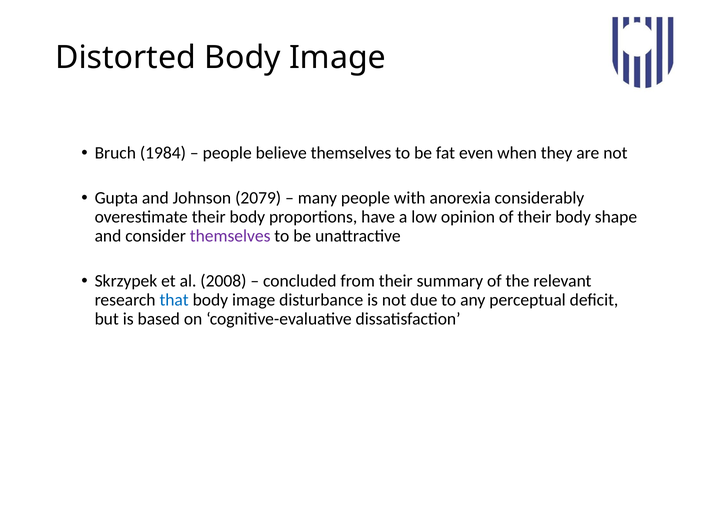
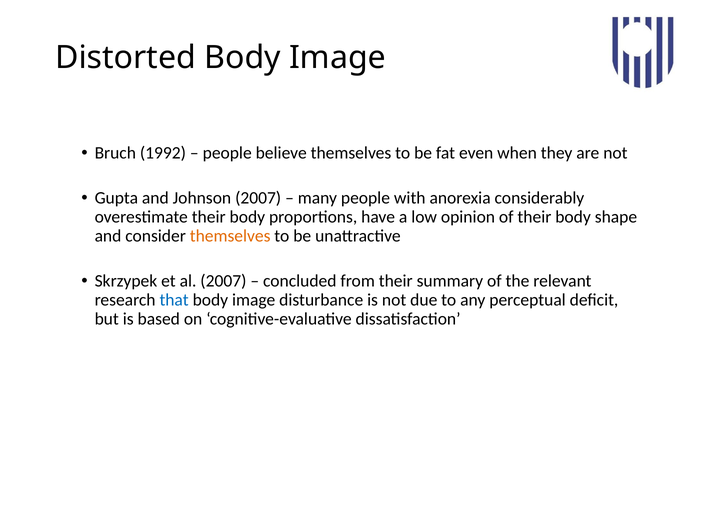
1984: 1984 -> 1992 (163, 153)
Johnson 2079: 2079 -> 2007 (258, 198)
themselves colour: purple -> orange (230, 236)
al 2008: 2008 -> 2007 (223, 281)
